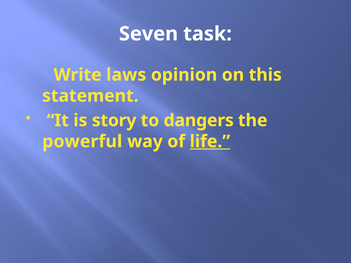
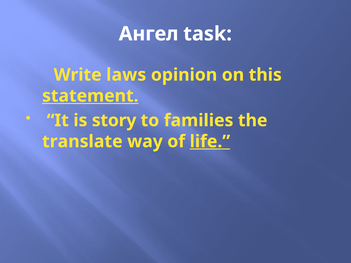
Seven: Seven -> Ангел (149, 34)
statement underline: none -> present (90, 96)
dangers: dangers -> families (199, 121)
powerful: powerful -> translate (82, 142)
